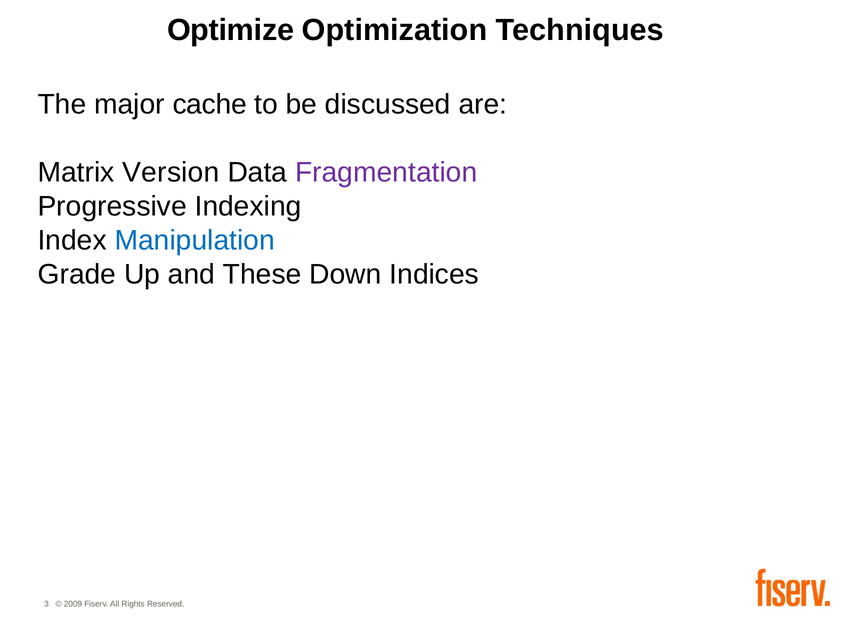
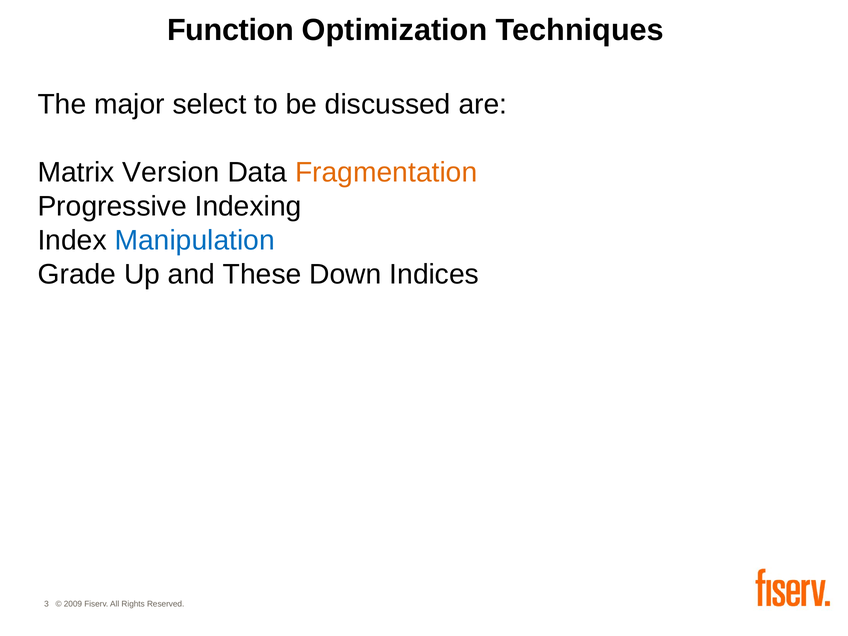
Optimize: Optimize -> Function (231, 30)
cache: cache -> select (210, 105)
Fragmentation colour: purple -> orange (386, 172)
